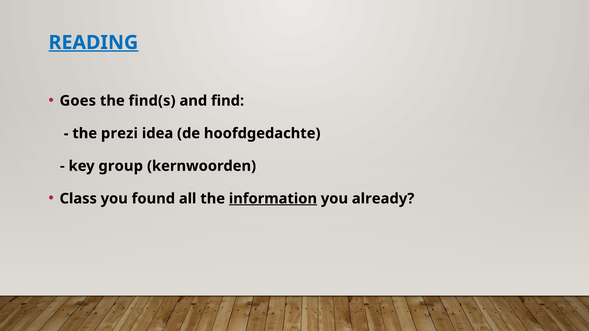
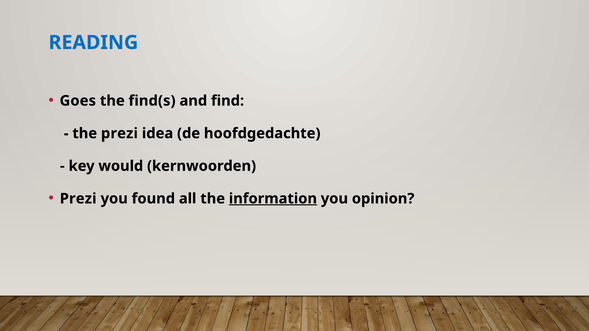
READING underline: present -> none (93, 43)
group: group -> would (121, 166)
Class: Class -> Prezi (78, 199)
already: already -> opinion (383, 199)
